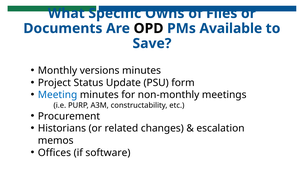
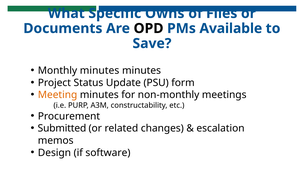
Monthly versions: versions -> minutes (100, 71)
Meeting colour: blue -> orange (58, 95)
Historians: Historians -> Submitted (62, 128)
Offices: Offices -> Design (54, 153)
